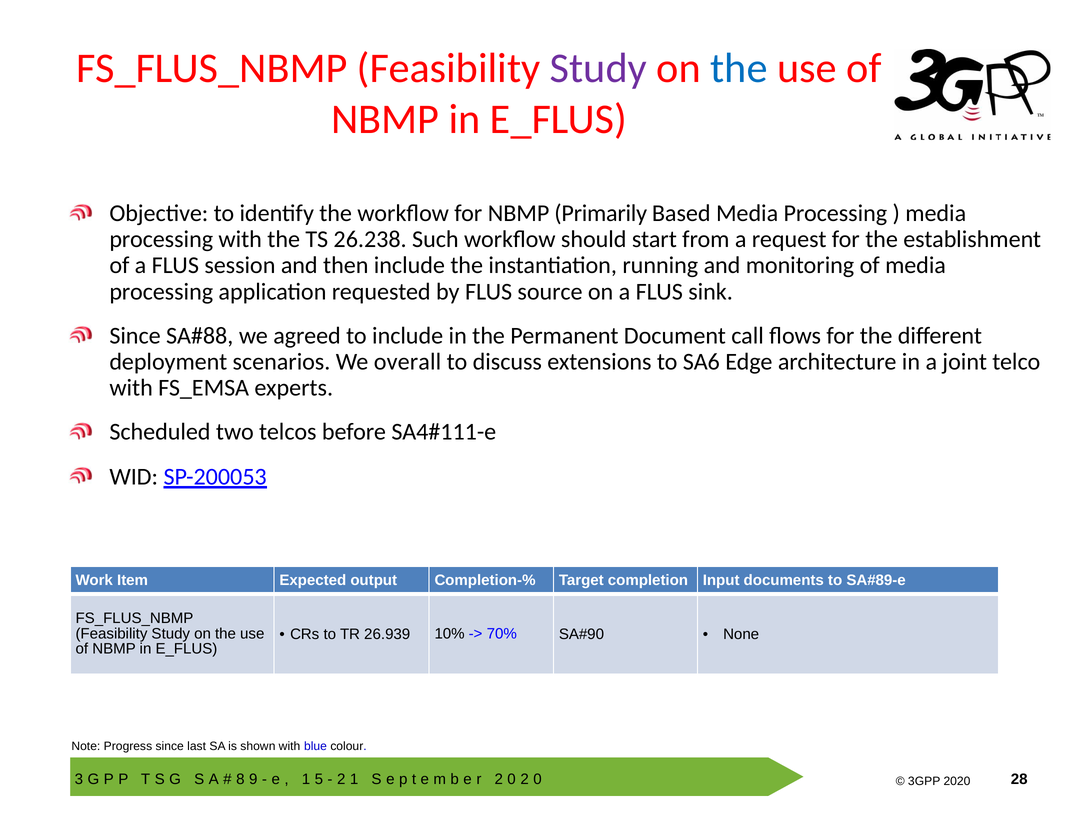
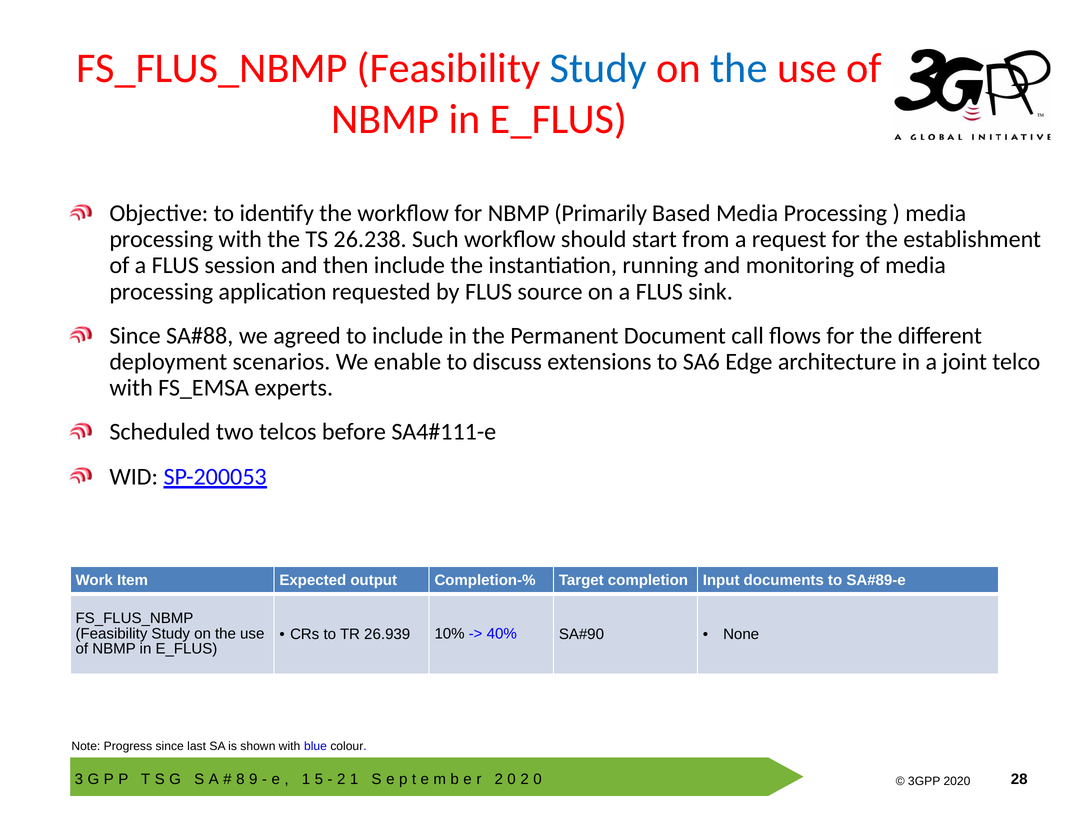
Study colour: purple -> blue (598, 69)
overall: overall -> enable (407, 362)
70%: 70% -> 40% (502, 634)
